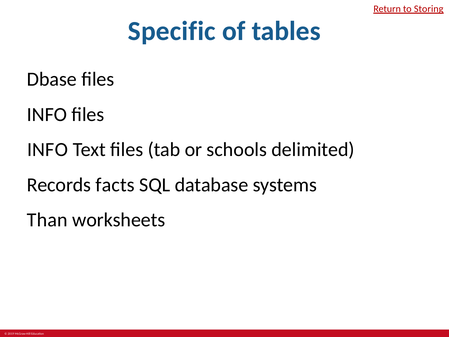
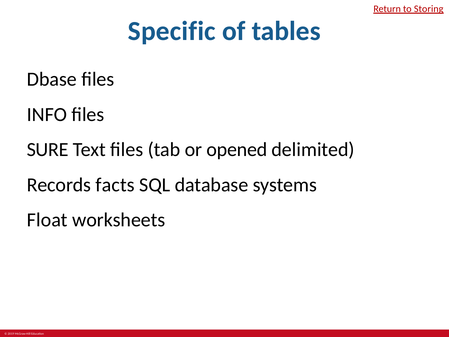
INFO: INFO -> SURE (48, 150)
schools: schools -> opened (237, 150)
Than: Than -> Float (47, 220)
